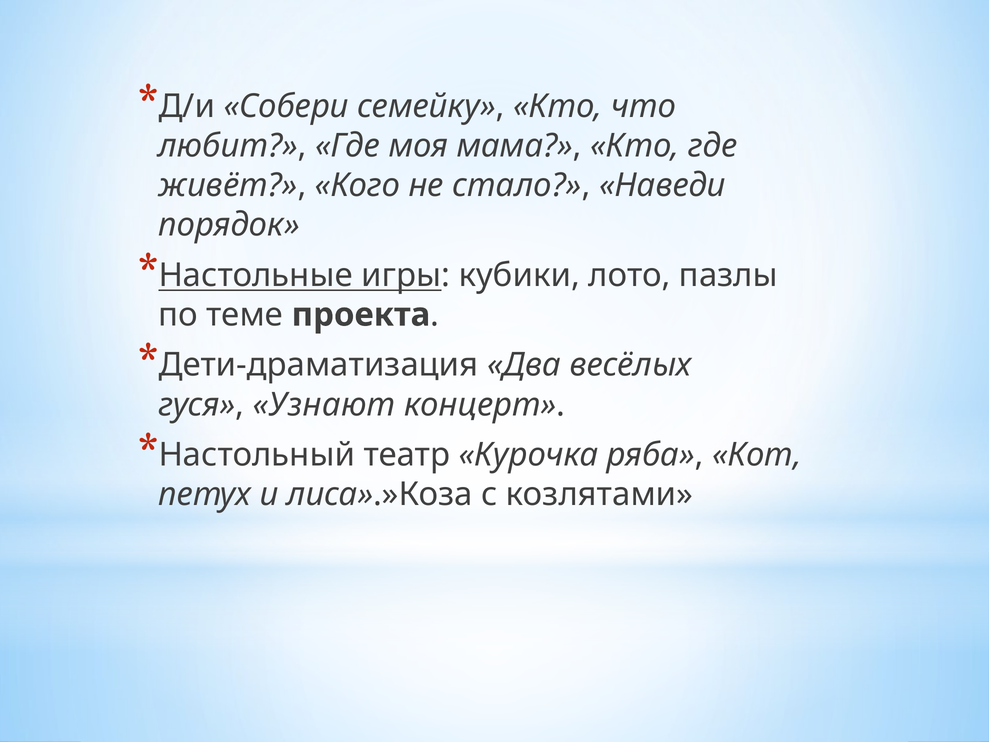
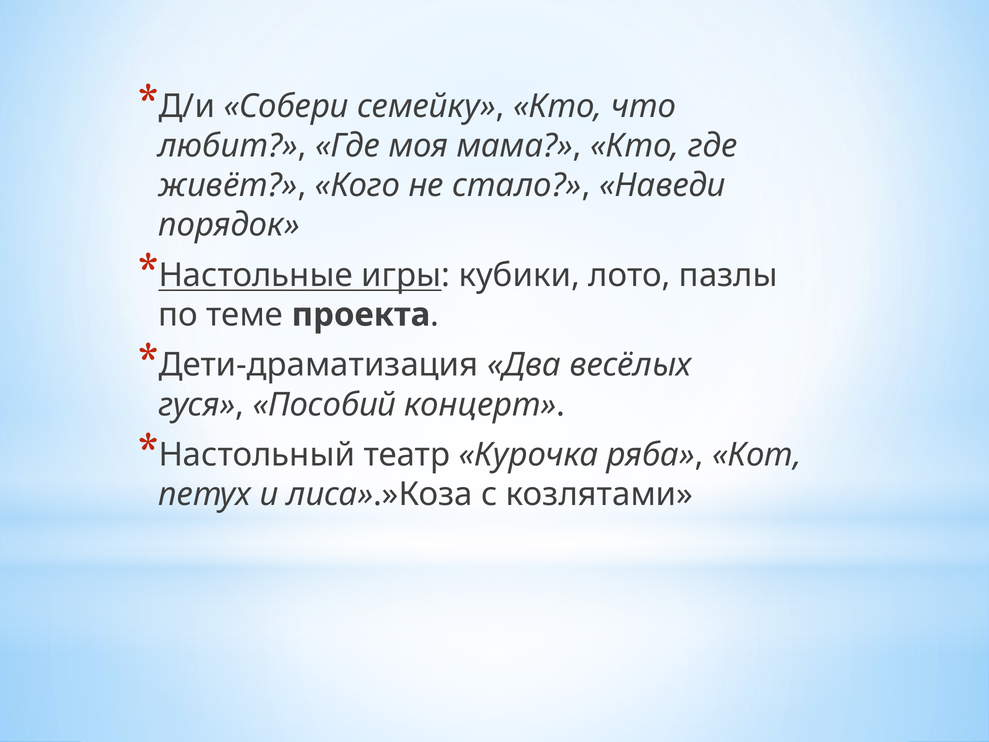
Узнают: Узнают -> Пособий (324, 404)
